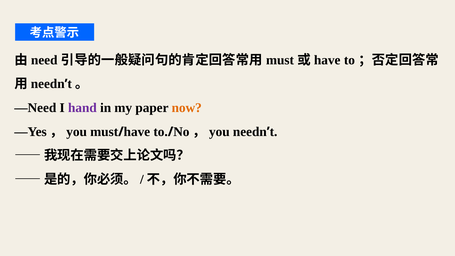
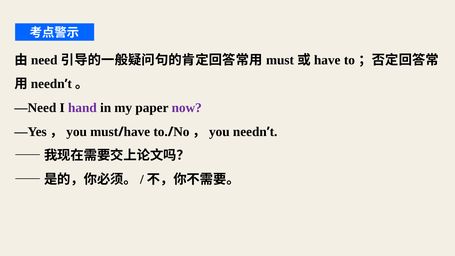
now colour: orange -> purple (187, 108)
